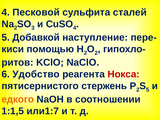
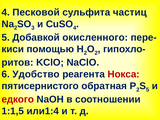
сталей: сталей -> частиц (130, 12)
наступление: наступление -> окисленного (95, 37)
стержень: стержень -> обратная (104, 86)
едкого colour: orange -> red (18, 99)
или1:7: или1:7 -> или1:4 (43, 111)
